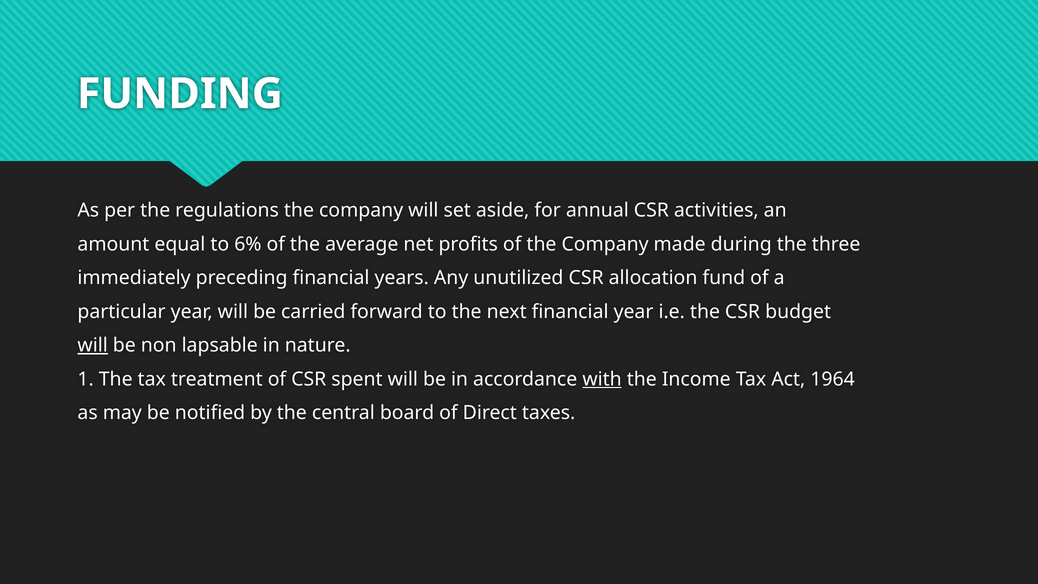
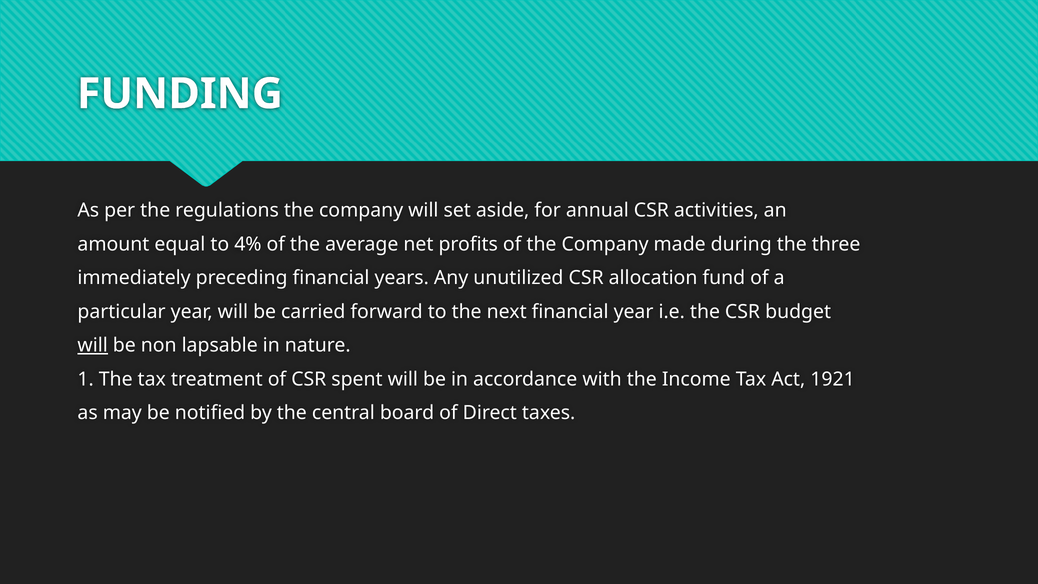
6%: 6% -> 4% (248, 244)
with underline: present -> none (602, 379)
1964: 1964 -> 1921 (833, 379)
